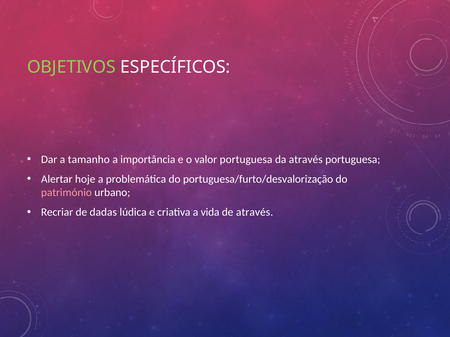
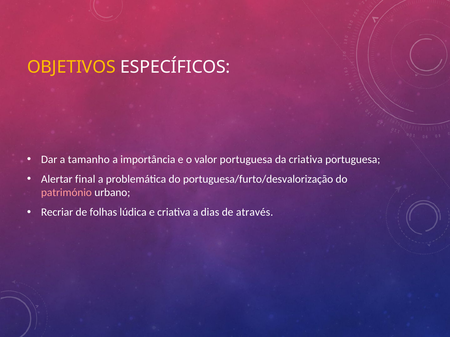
OBJETIVOS colour: light green -> yellow (71, 67)
da através: através -> criativa (306, 160)
hoje: hoje -> final (85, 179)
dadas: dadas -> folhas (103, 213)
vida: vida -> dias (210, 213)
